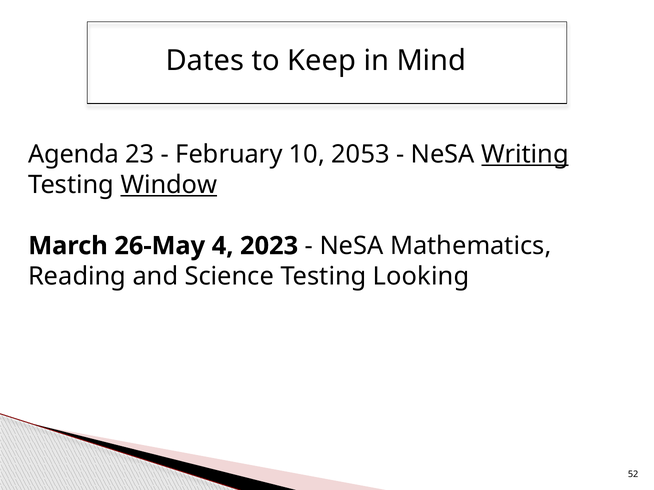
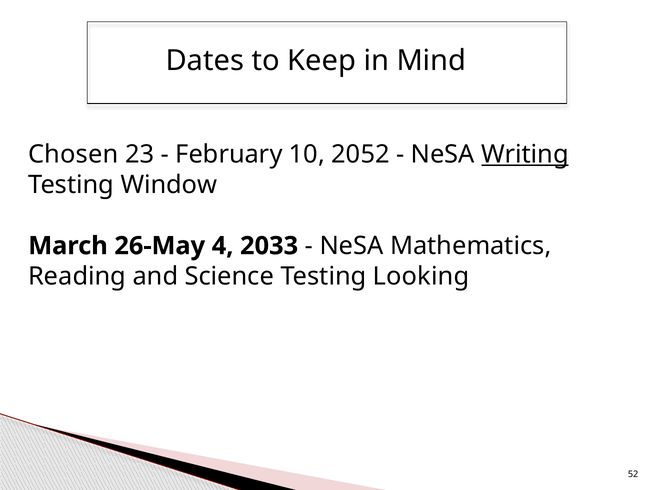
Agenda: Agenda -> Chosen (73, 154)
2053: 2053 -> 2052 (361, 154)
Window underline: present -> none (169, 185)
2023: 2023 -> 2033 (269, 246)
